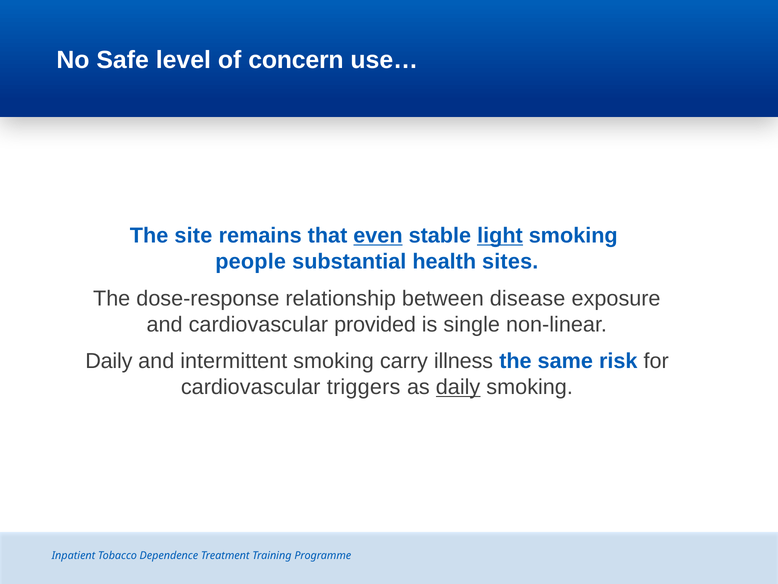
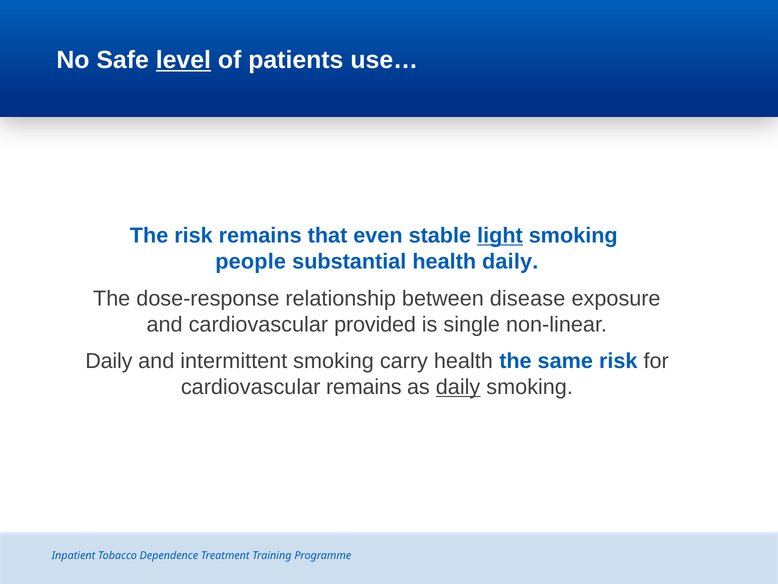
level underline: none -> present (183, 60)
concern: concern -> patients (296, 60)
The site: site -> risk (193, 235)
even underline: present -> none (378, 235)
health sites: sites -> daily (510, 261)
carry illness: illness -> health (463, 361)
cardiovascular triggers: triggers -> remains (364, 387)
